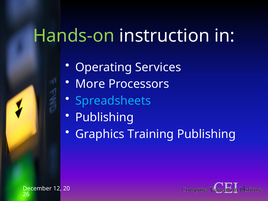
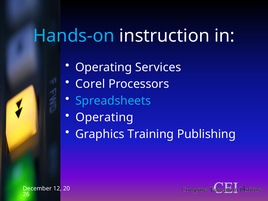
Hands-on colour: light green -> light blue (74, 36)
More: More -> Corel (90, 84)
Publishing: Publishing -> Operating (104, 117)
